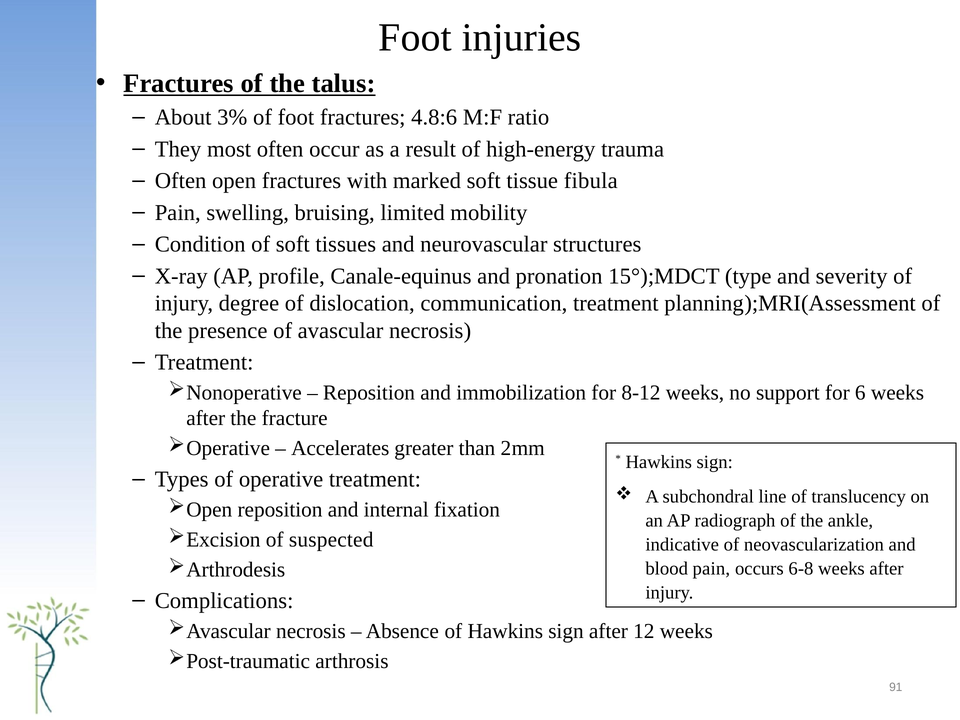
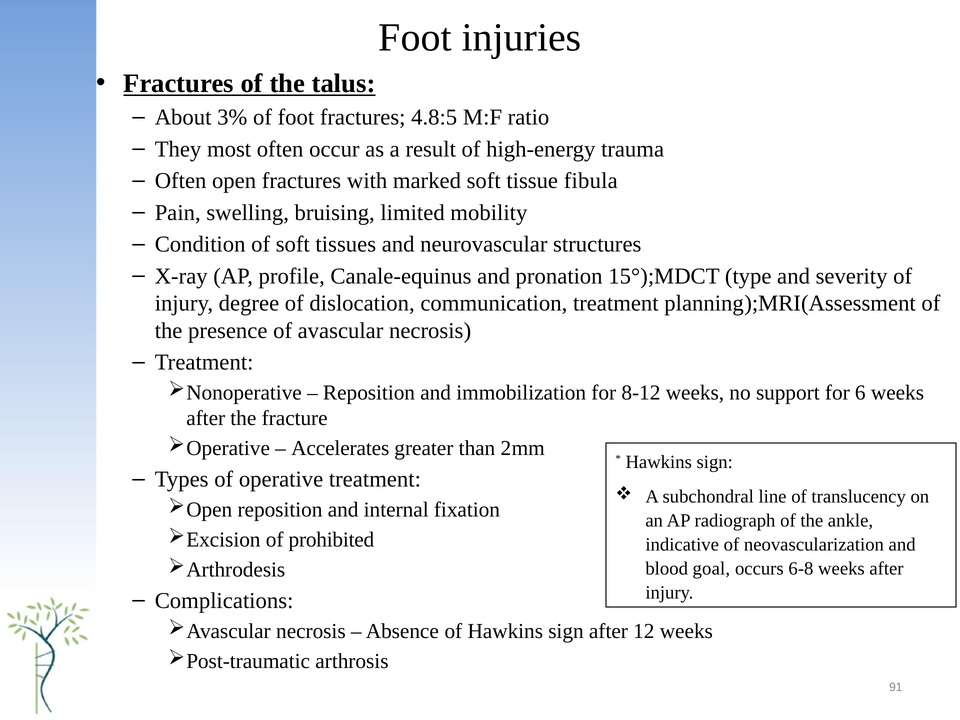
4.8:6: 4.8:6 -> 4.8:5 (434, 117)
suspected: suspected -> prohibited (331, 540)
blood pain: pain -> goal (711, 568)
